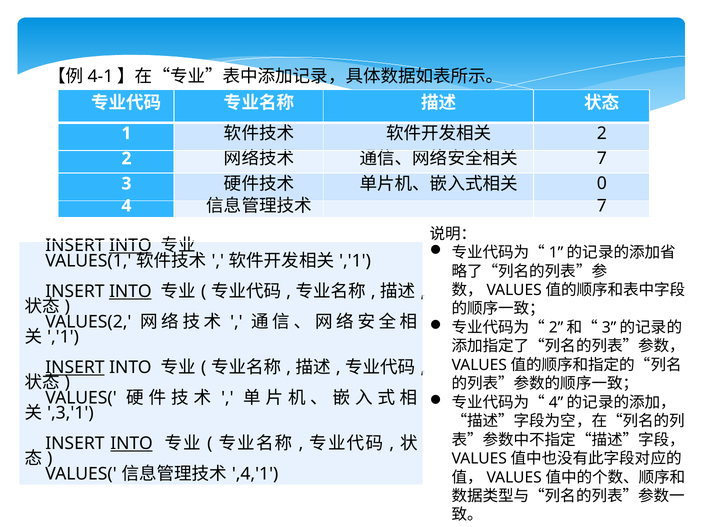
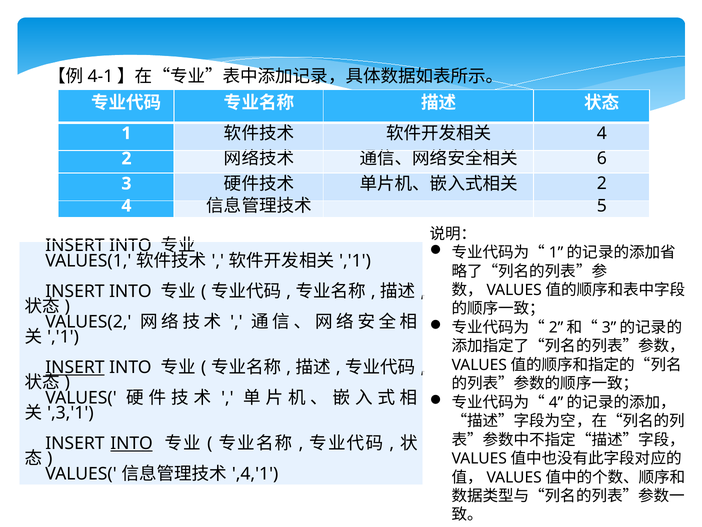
2: 2 -> 4 (602, 133)
7: 7 -> 6 (602, 158)
0: 0 -> 2 (602, 183)
7: 7 -> 5 (602, 206)
INTO underline: present -> none (130, 245)
INTO underline: present -> none (130, 291)
